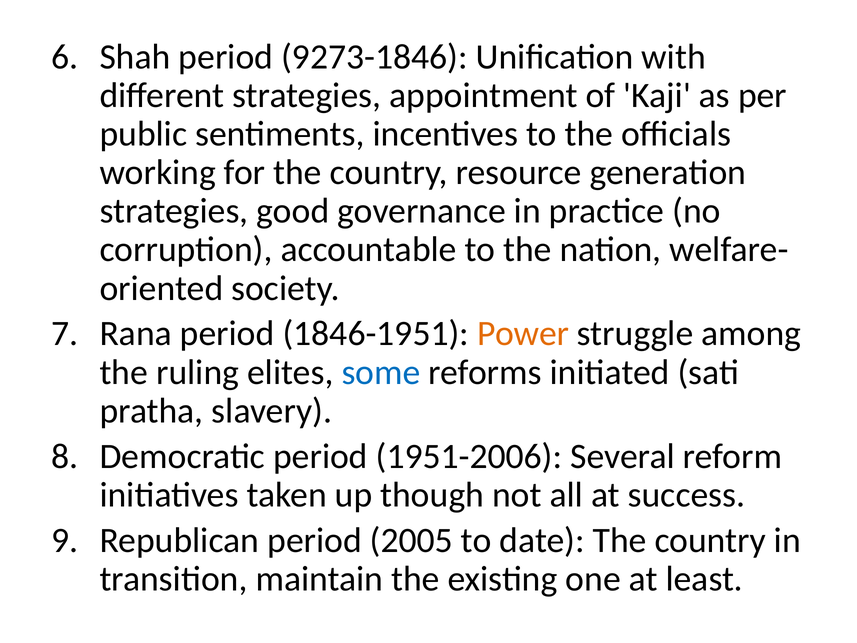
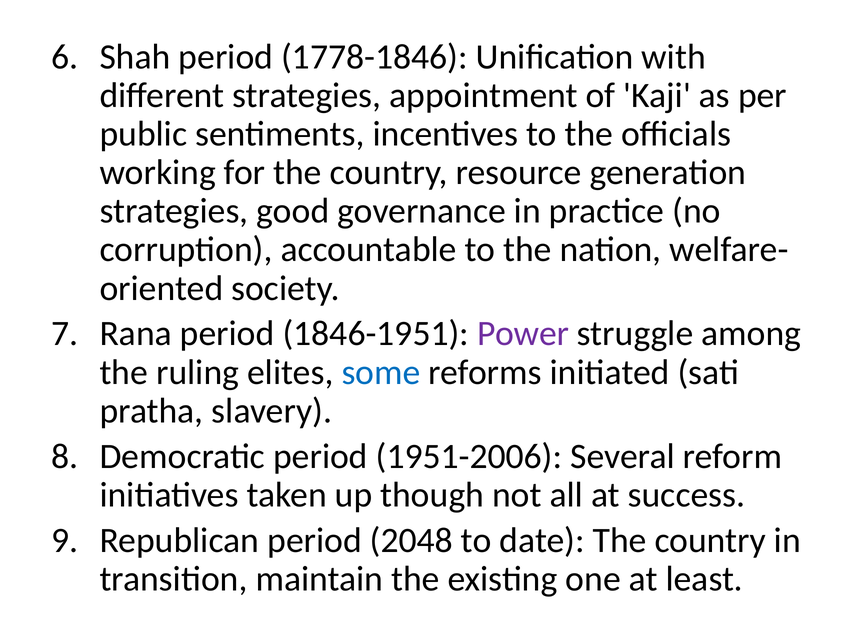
9273-1846: 9273-1846 -> 1778-1846 (374, 57)
Power colour: orange -> purple (523, 334)
2005: 2005 -> 2048 (411, 540)
